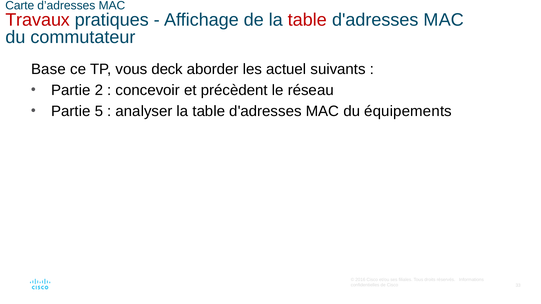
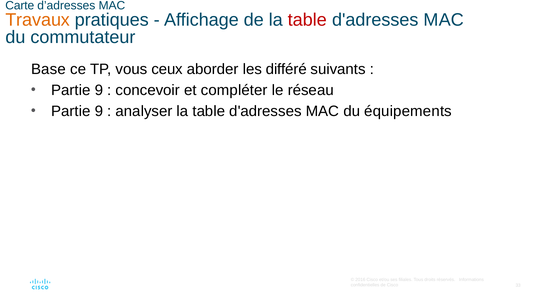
Travaux colour: red -> orange (38, 20)
deck: deck -> ceux (167, 69)
actuel: actuel -> différé (286, 69)
2: 2 -> 9 (99, 90)
précèdent: précèdent -> compléter (234, 90)
5: 5 -> 9 (99, 111)
